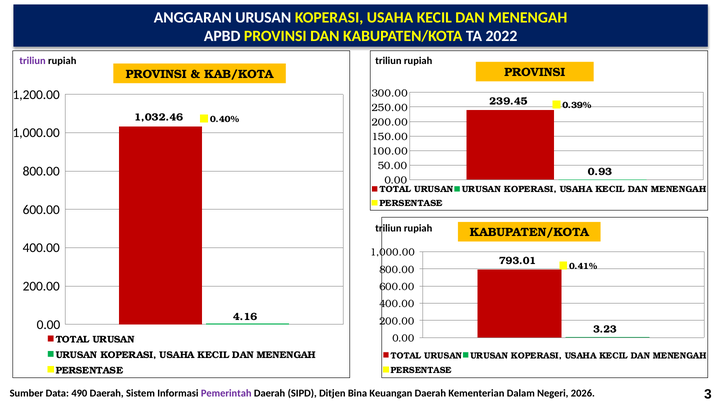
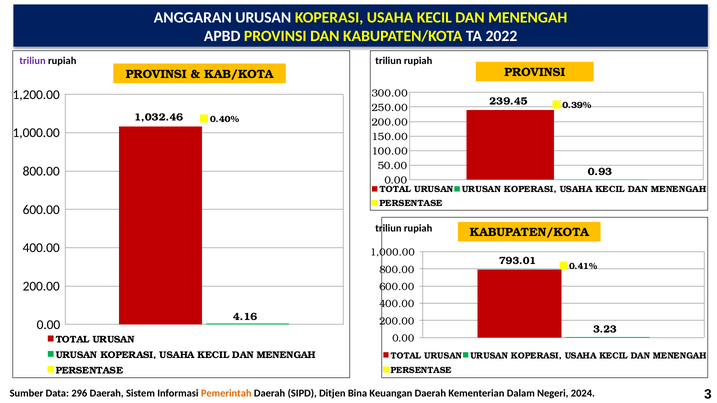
490: 490 -> 296 (79, 394)
Pemerintah colour: purple -> orange (226, 394)
2026: 2026 -> 2024 (583, 394)
